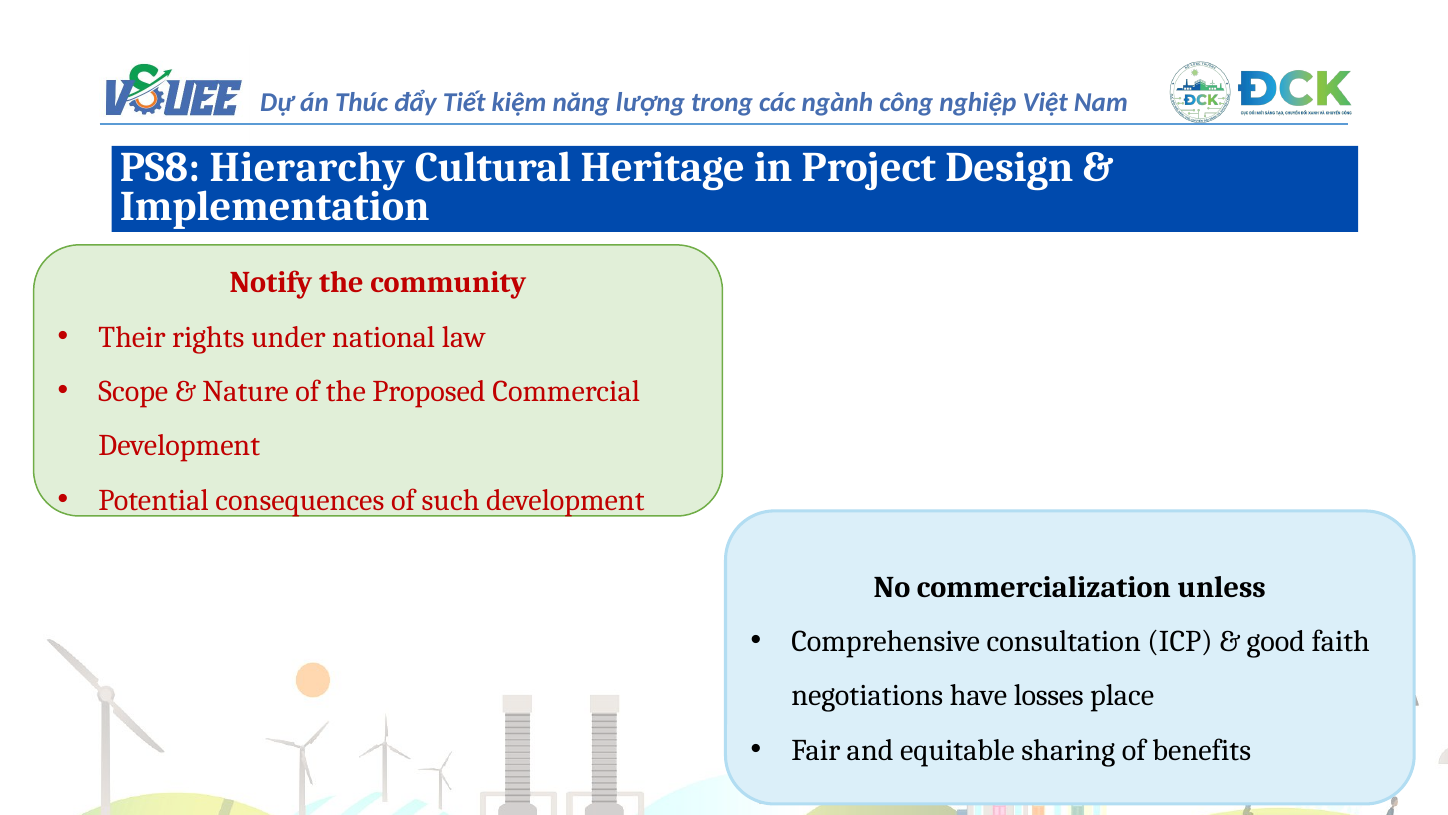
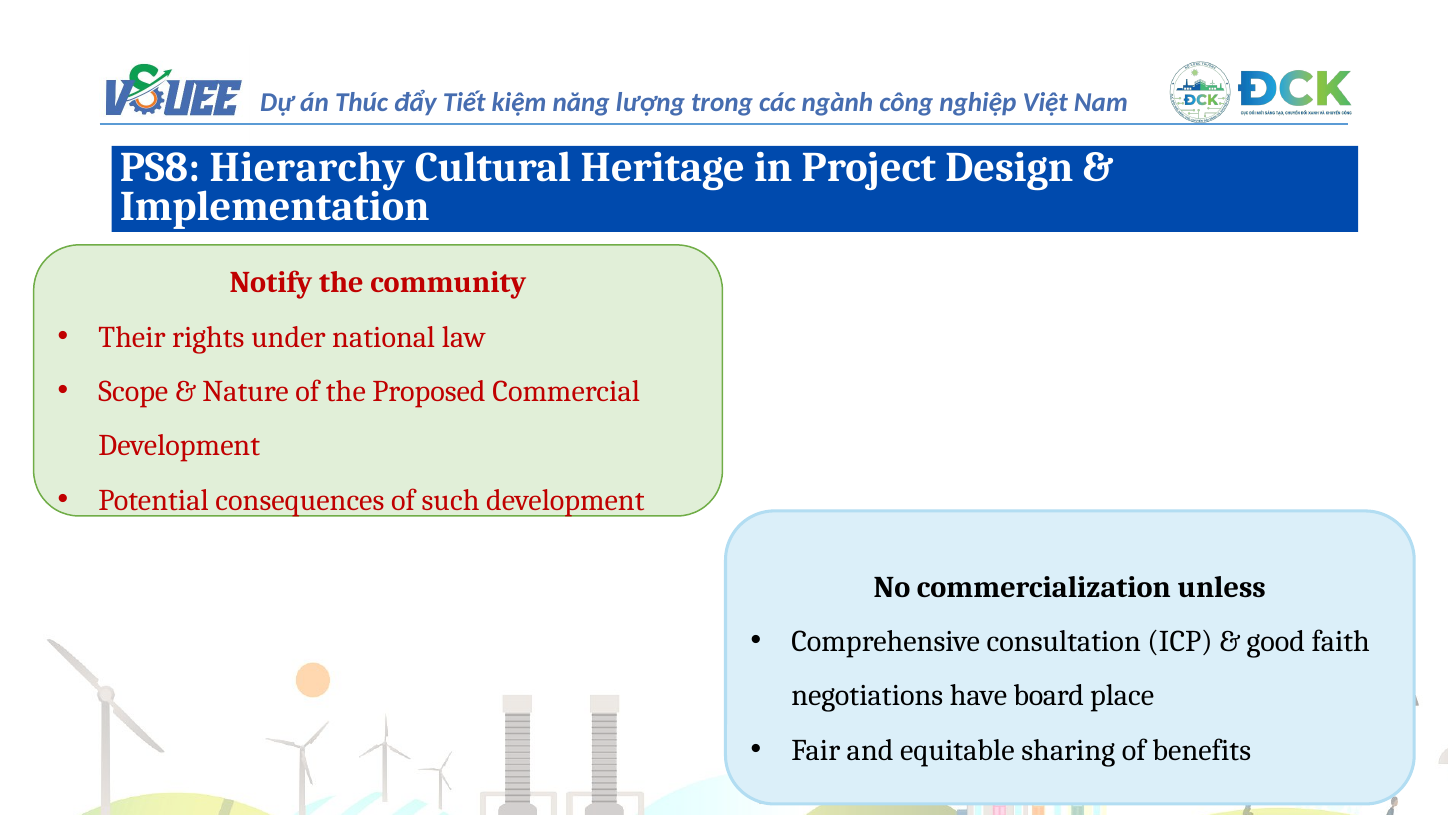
losses: losses -> board (1049, 695)
